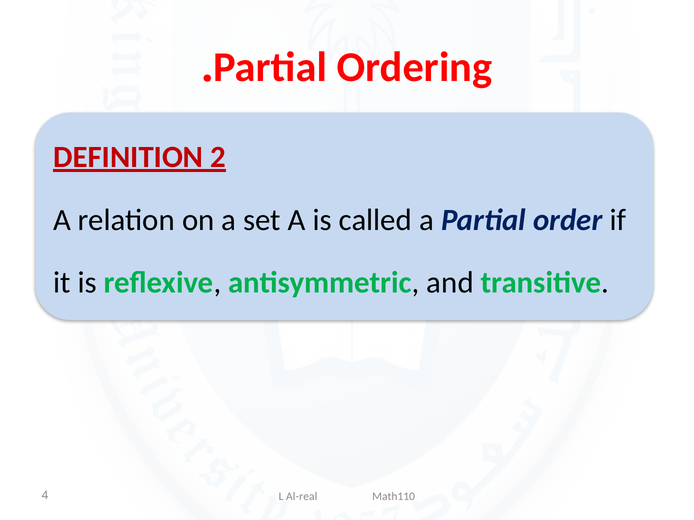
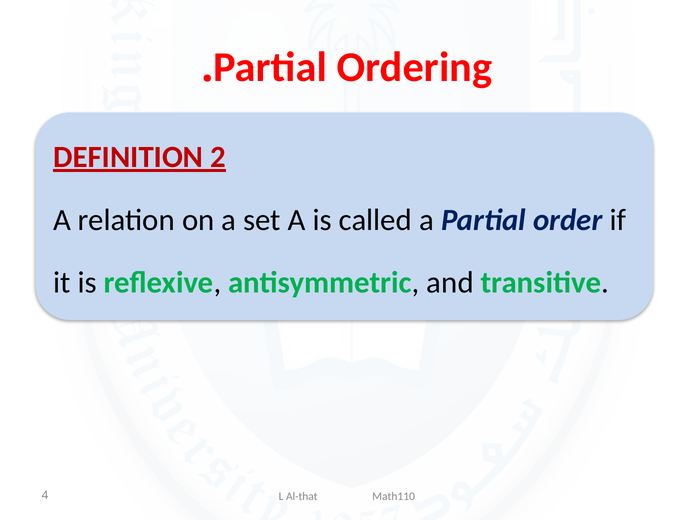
Al-real: Al-real -> Al-that (302, 497)
